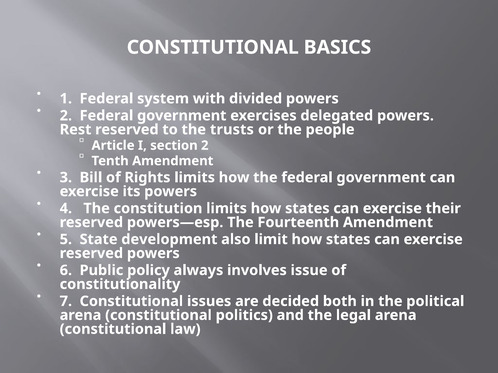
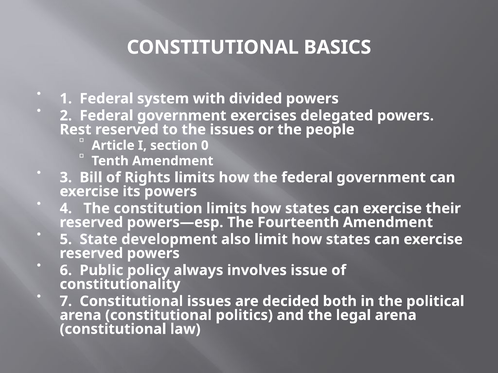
the trusts: trusts -> issues (232, 130)
section 2: 2 -> 0 (205, 146)
